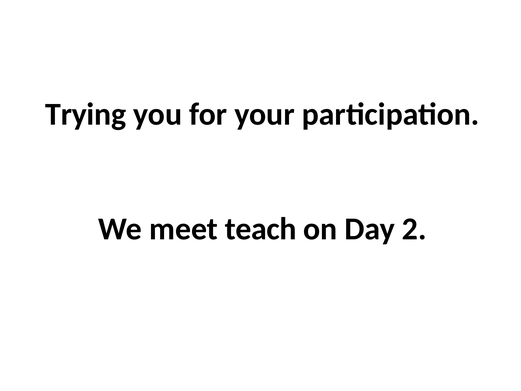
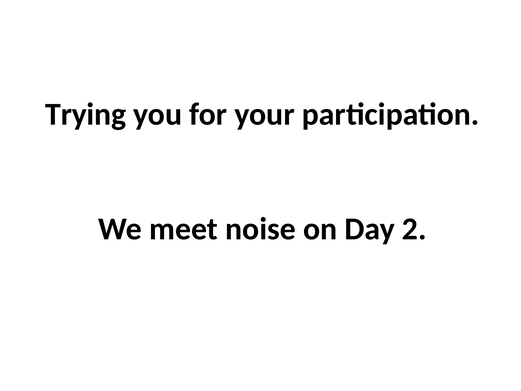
teach: teach -> noise (261, 229)
